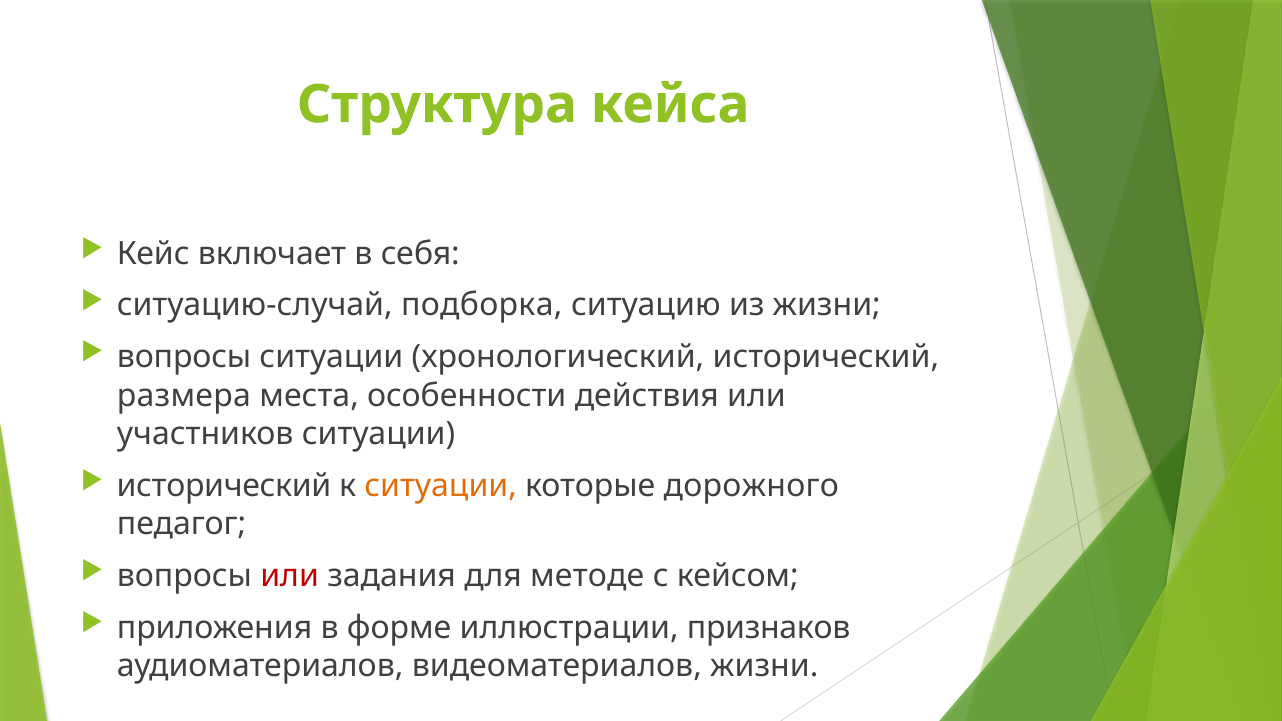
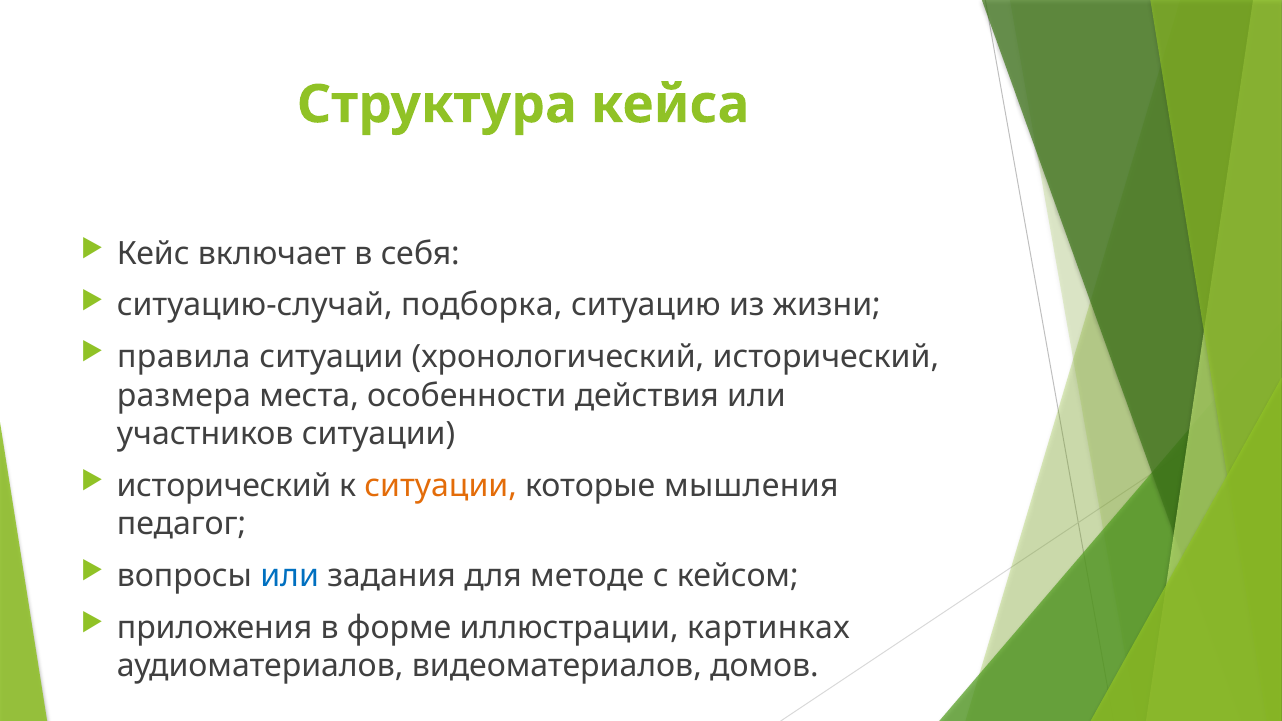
вопросы: вопросы -> правила (184, 357)
дорожного: дорожного -> мышления (751, 486)
или colour: red -> blue (290, 576)
признаков: признаков -> картинках (768, 628)
видеоматериалов жизни: жизни -> домов (764, 666)
